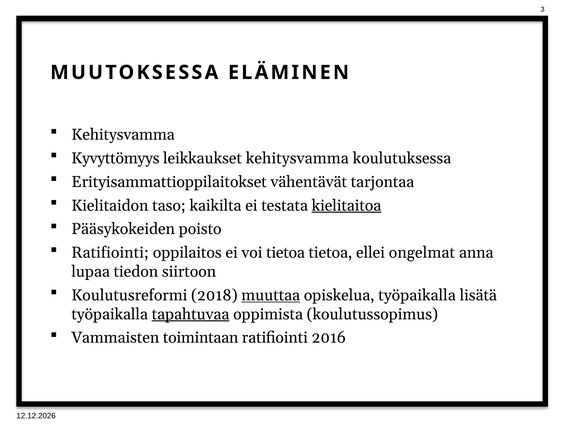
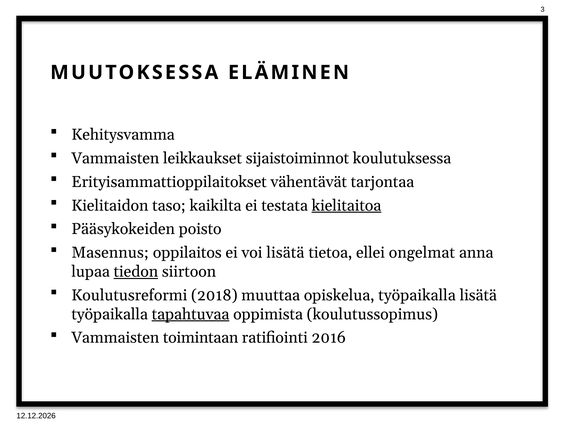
Kyvyttömyys: Kyvyttömyys -> Vammaisten (115, 158)
leikkaukset kehitysvamma: kehitysvamma -> sijaistoiminnot (297, 158)
Ratifiointi: Ratifiointi -> Masennus (110, 252)
voi tietoa: tietoa -> lisätä (285, 252)
tiedon underline: none -> present (136, 271)
muuttaa underline: present -> none (271, 295)
